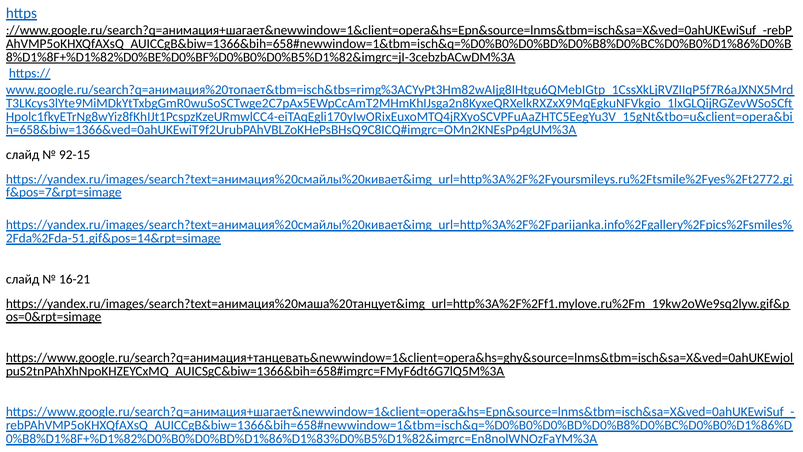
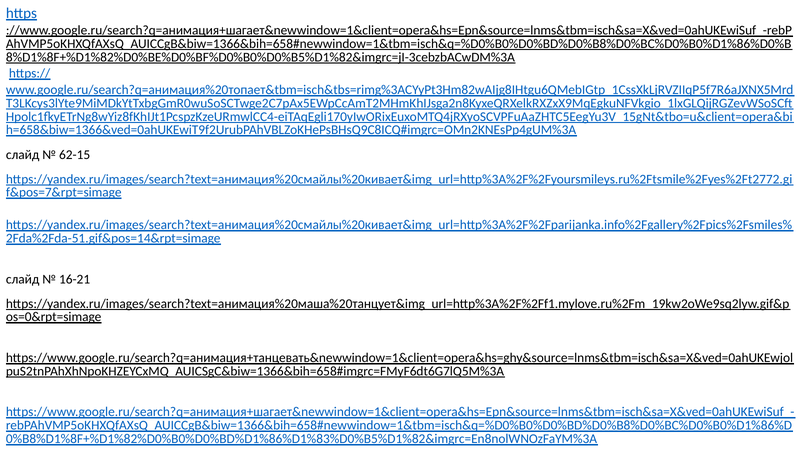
92-15: 92-15 -> 62-15 (75, 155)
